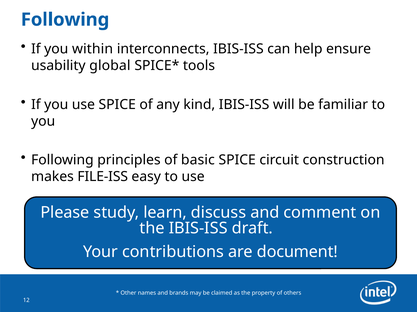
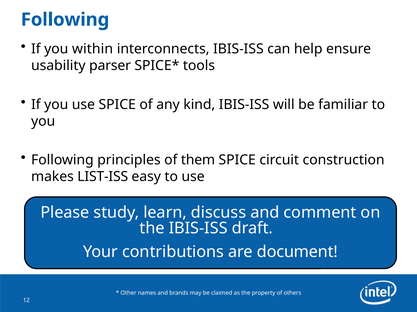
global: global -> parser (110, 66)
basic: basic -> them (198, 160)
FILE-ISS: FILE-ISS -> LIST-ISS (103, 177)
